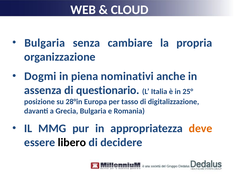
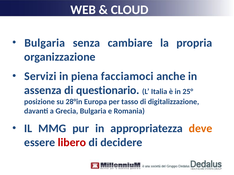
Dogmi: Dogmi -> Servizi (40, 76)
nominativi: nominativi -> facciamoci (127, 76)
libero colour: black -> red (72, 143)
